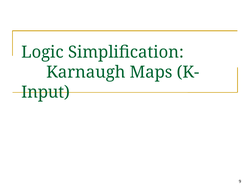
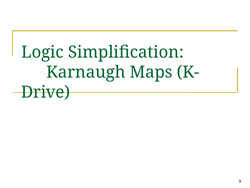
Input: Input -> Drive (46, 92)
